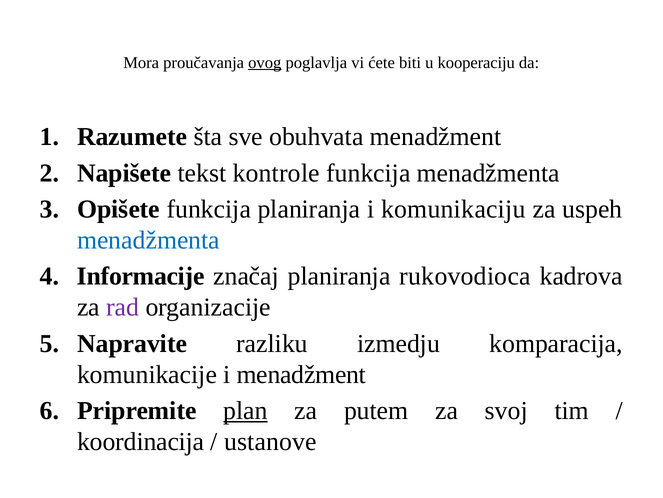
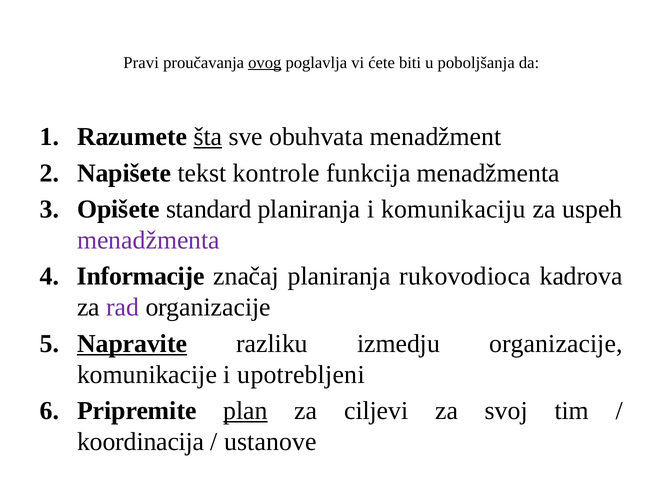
Mora: Mora -> Pravi (141, 63)
kooperaciju: kooperaciju -> poboljšanja (476, 63)
šta underline: none -> present (208, 137)
Opišete funkcija: funkcija -> standard (209, 209)
menadžmenta colour: blue -> purple (148, 240)
Napravite underline: none -> present (132, 343)
izmedju komparacija: komparacija -> organizacije (556, 343)
i menadžment: menadžment -> upotrebljeni (301, 374)
putem: putem -> ciljevi (376, 410)
